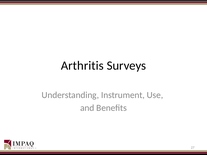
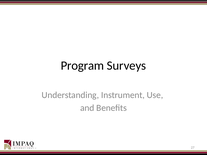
Arthritis: Arthritis -> Program (82, 66)
